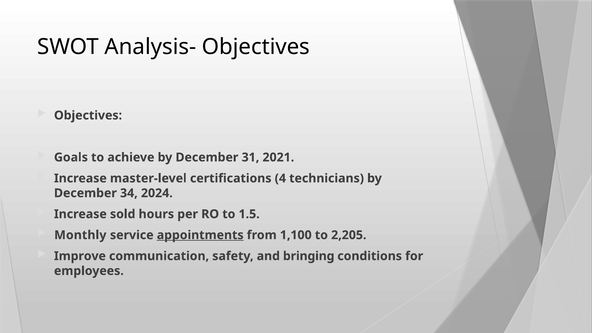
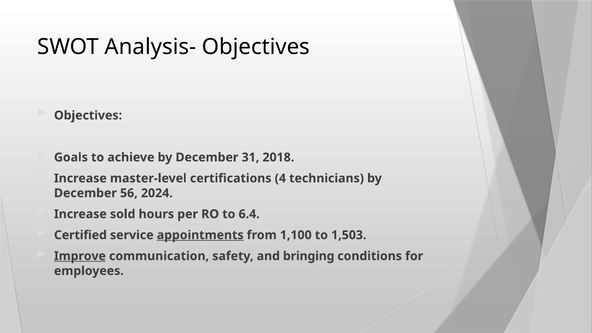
2021: 2021 -> 2018 (278, 157)
34: 34 -> 56 (129, 193)
1.5: 1.5 -> 6.4 (249, 214)
Monthly: Monthly -> Certified (80, 235)
2,205: 2,205 -> 1,503 (349, 235)
Improve underline: none -> present (80, 256)
